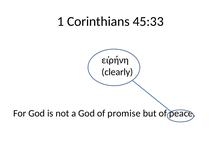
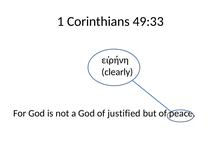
45:33: 45:33 -> 49:33 (148, 21)
promise: promise -> justified (124, 113)
